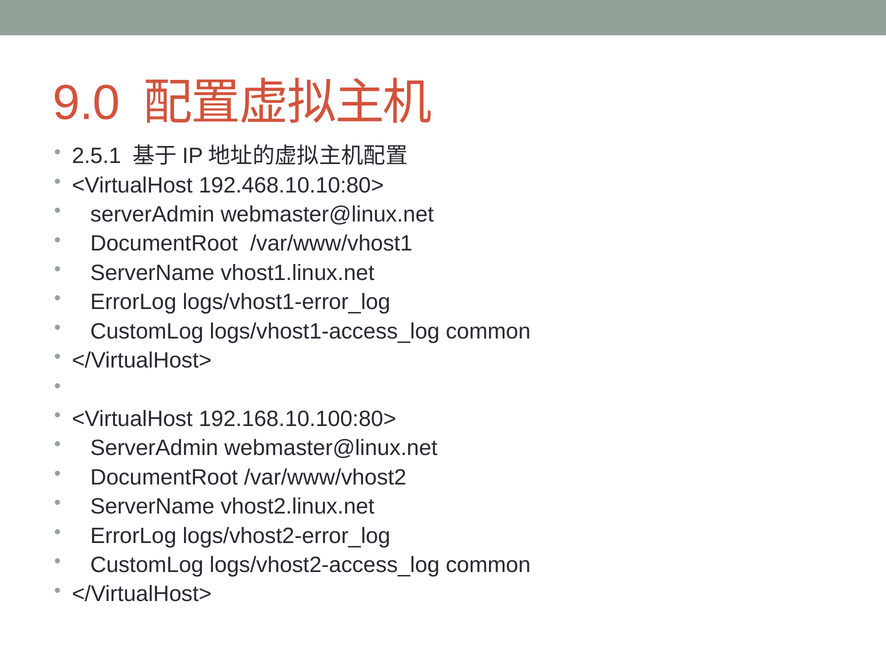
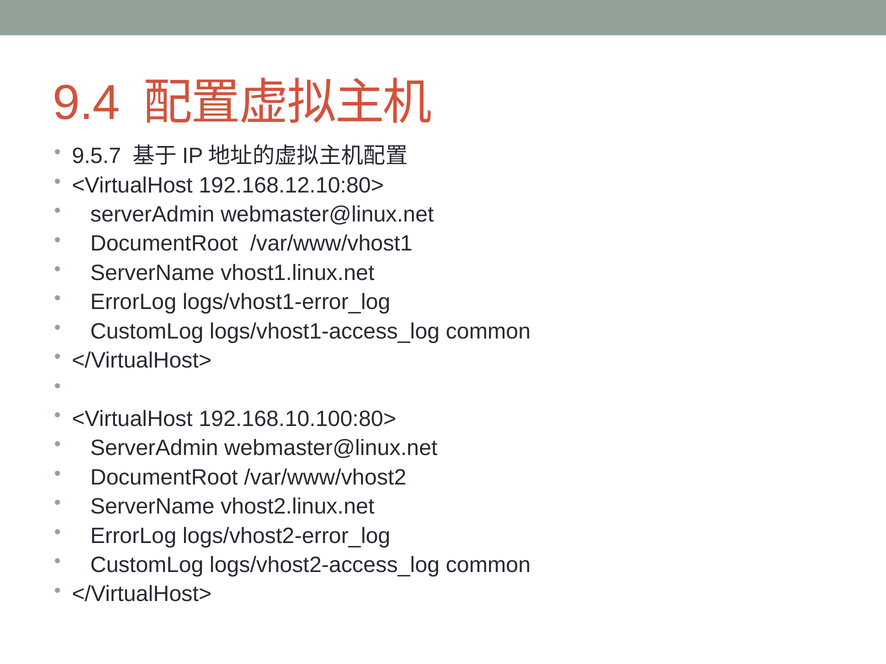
9.0: 9.0 -> 9.4 (86, 103)
2.5.1: 2.5.1 -> 9.5.7 (96, 156)
192.468.10.10:80>: 192.468.10.10:80> -> 192.168.12.10:80> (291, 185)
